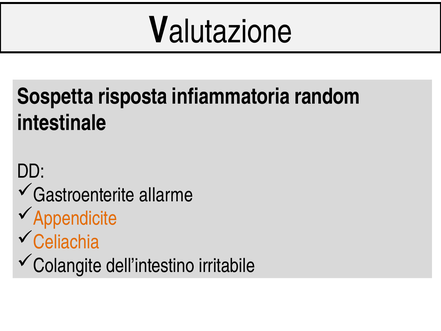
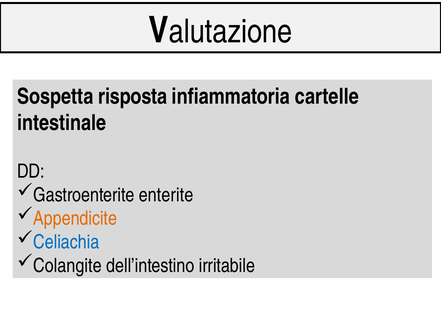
random: random -> cartelle (327, 96)
allarme: allarme -> enterite (166, 195)
Celiachia colour: orange -> blue (66, 242)
